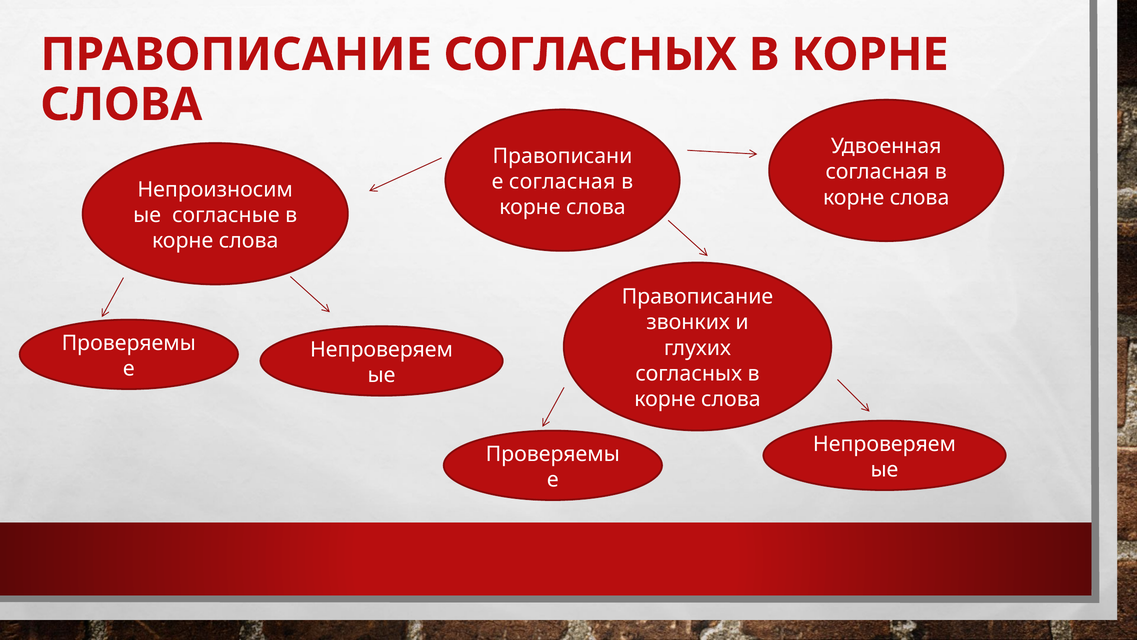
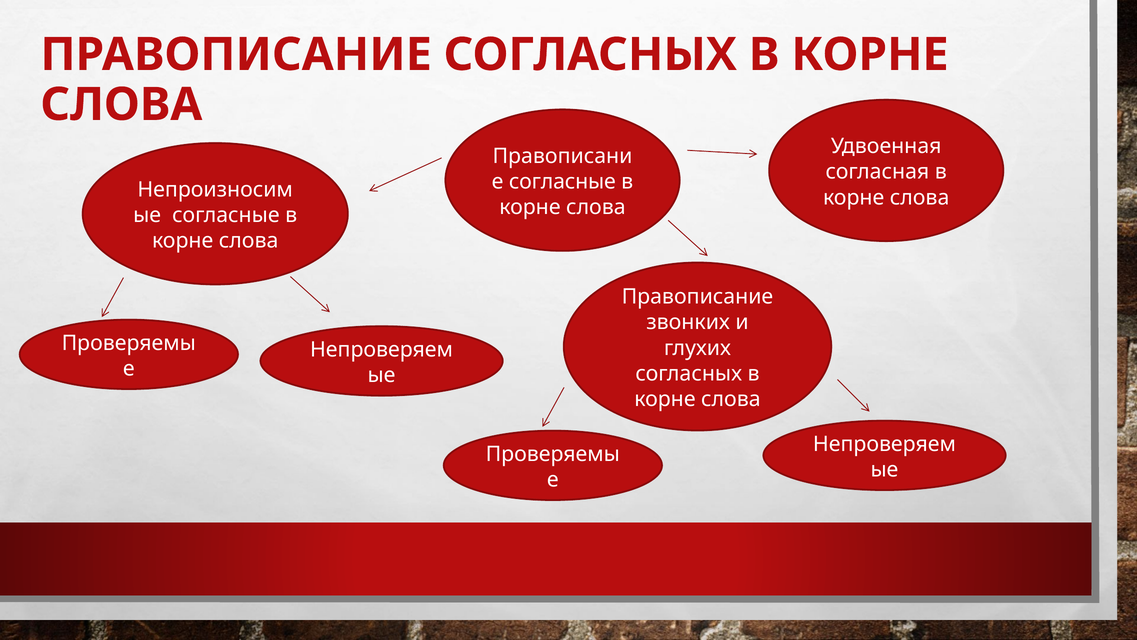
согласная: согласная -> согласные (562, 182)
